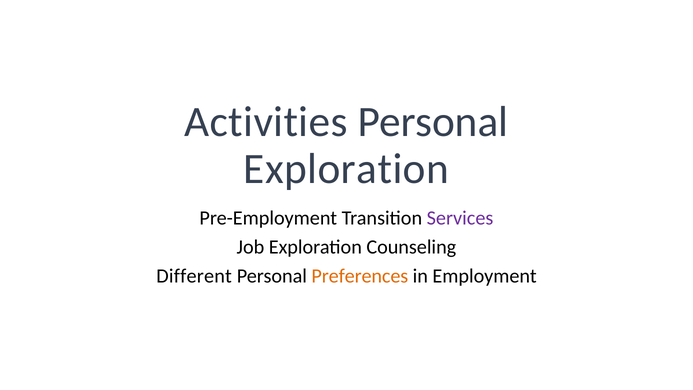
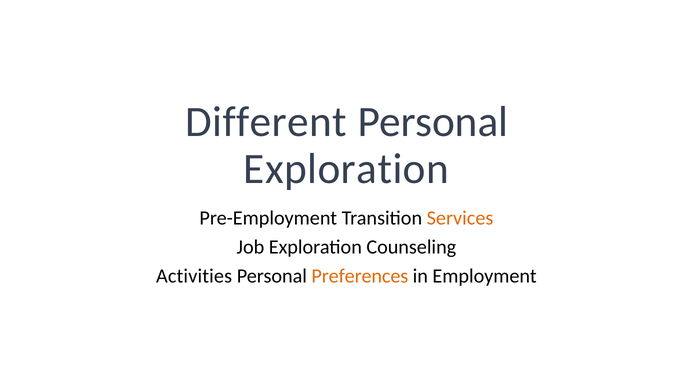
Activities: Activities -> Different (266, 122)
Services colour: purple -> orange (460, 218)
Different: Different -> Activities (194, 276)
